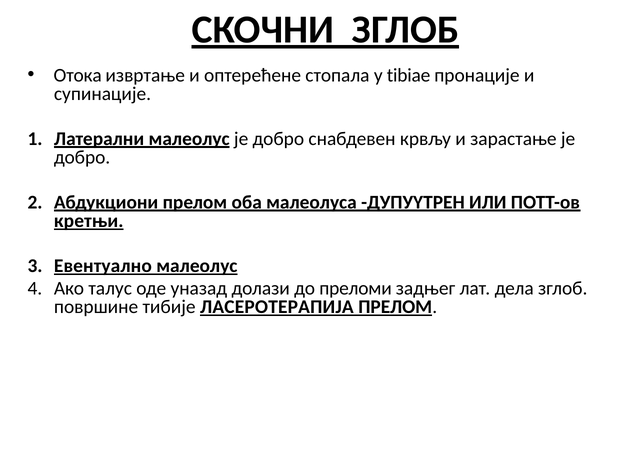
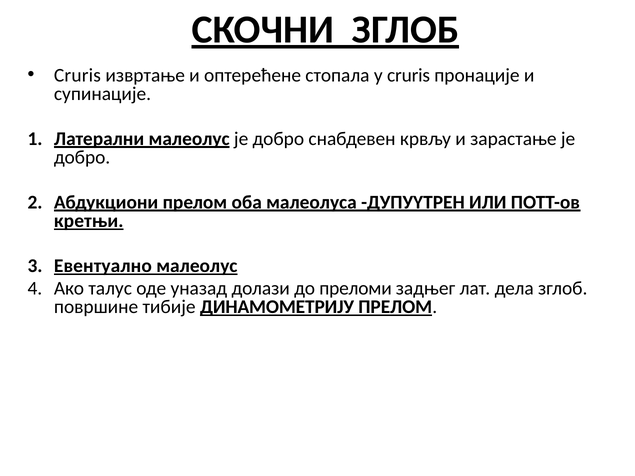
Отока: Отока -> Cruris (77, 75)
у tibiae: tibiae -> cruris (409, 75)
ЛАСЕРОТЕРАПИЈА: ЛАСЕРОТЕРАПИЈА -> ДИНАМОМЕТРИЈУ (277, 307)
